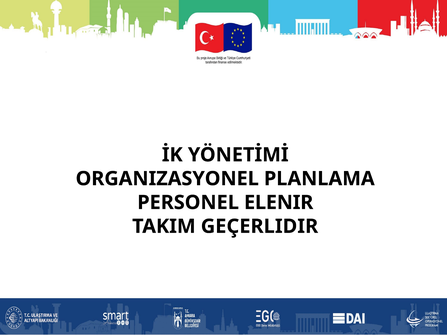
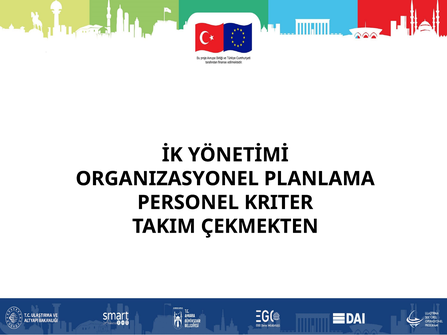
ELENIR: ELENIR -> KRITER (279, 203)
GEÇERLIDIR: GEÇERLIDIR -> ÇEKMEKTEN (260, 226)
